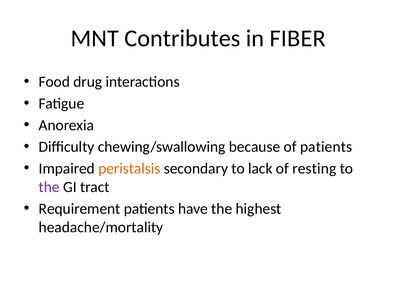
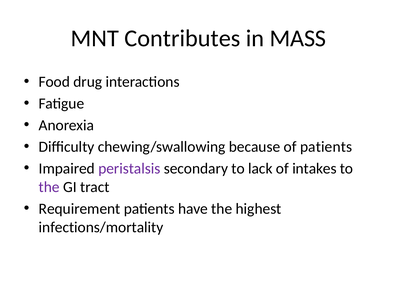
FIBER: FIBER -> MASS (298, 38)
peristalsis colour: orange -> purple (129, 168)
resting: resting -> intakes (314, 168)
headache/mortality: headache/mortality -> infections/mortality (101, 227)
